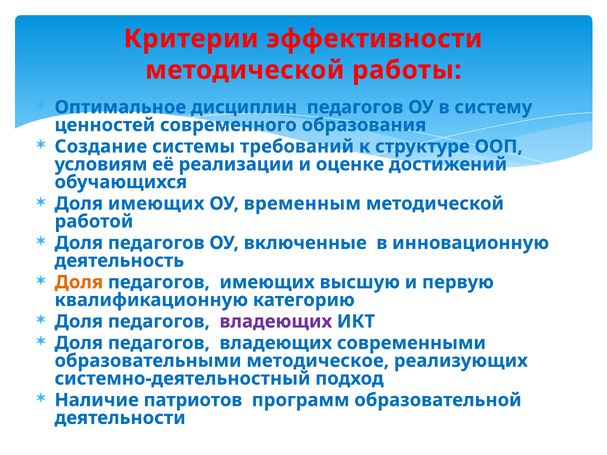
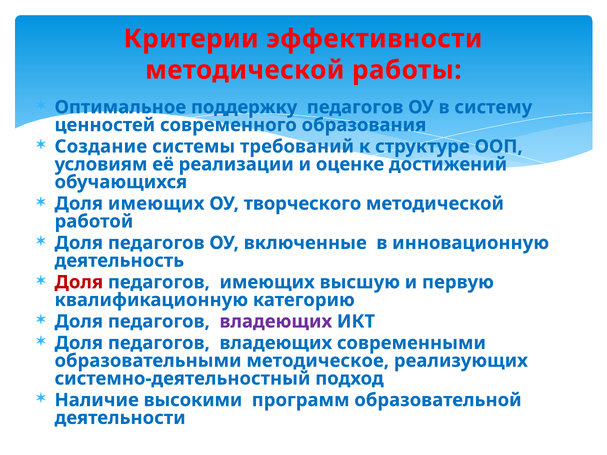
дисциплин: дисциплин -> поддержку (244, 107)
временным: временным -> творческого (302, 204)
Доля colour: orange -> red (79, 282)
патриотов: патриотов -> высокими (193, 400)
